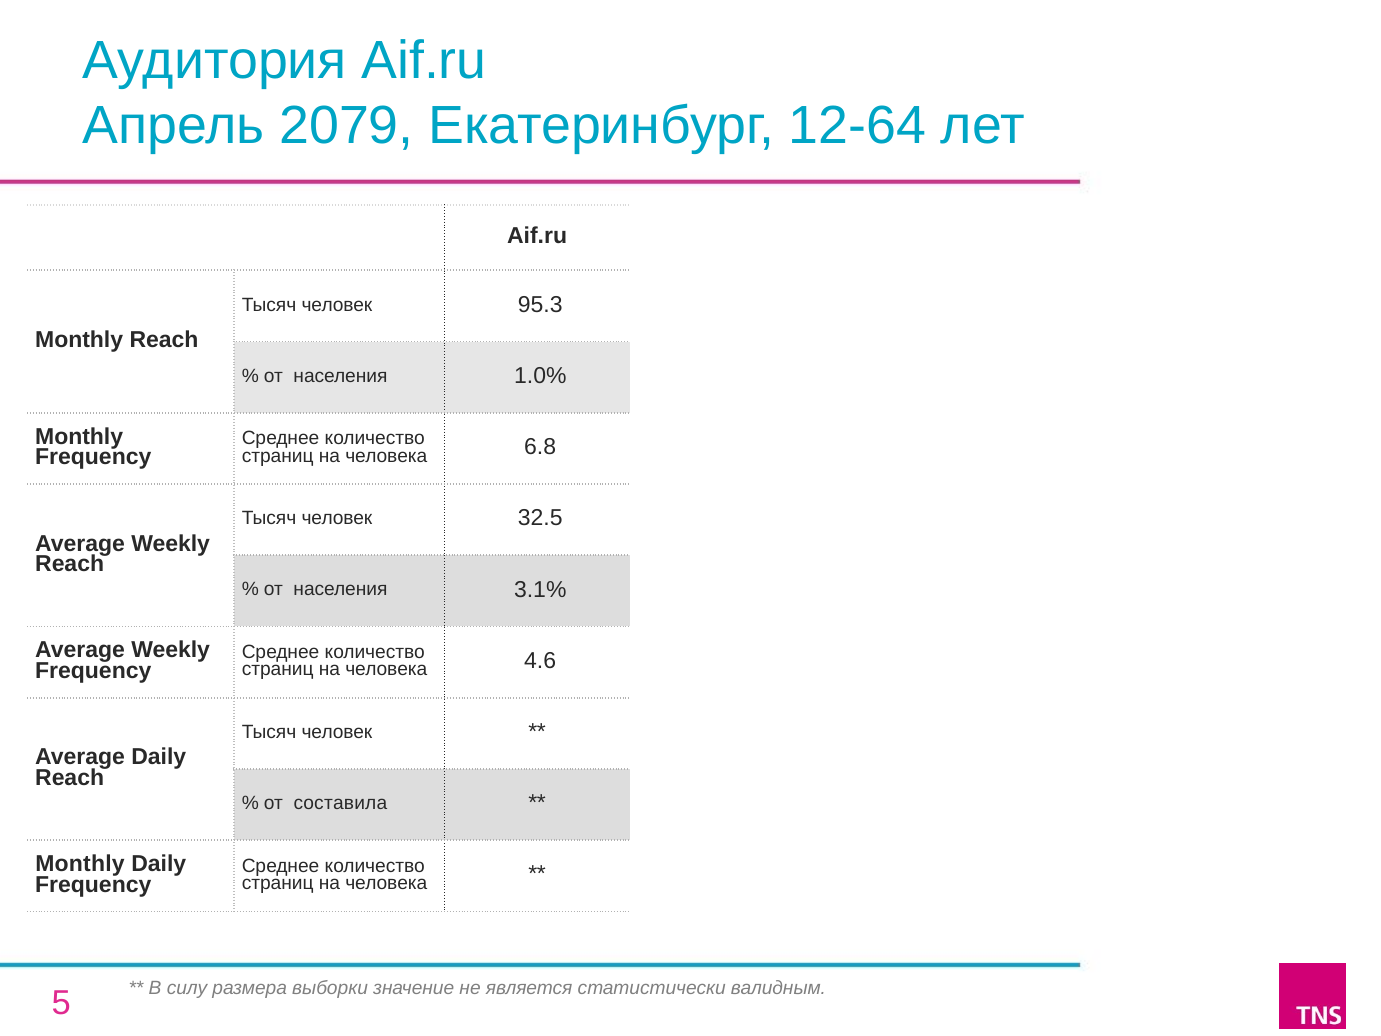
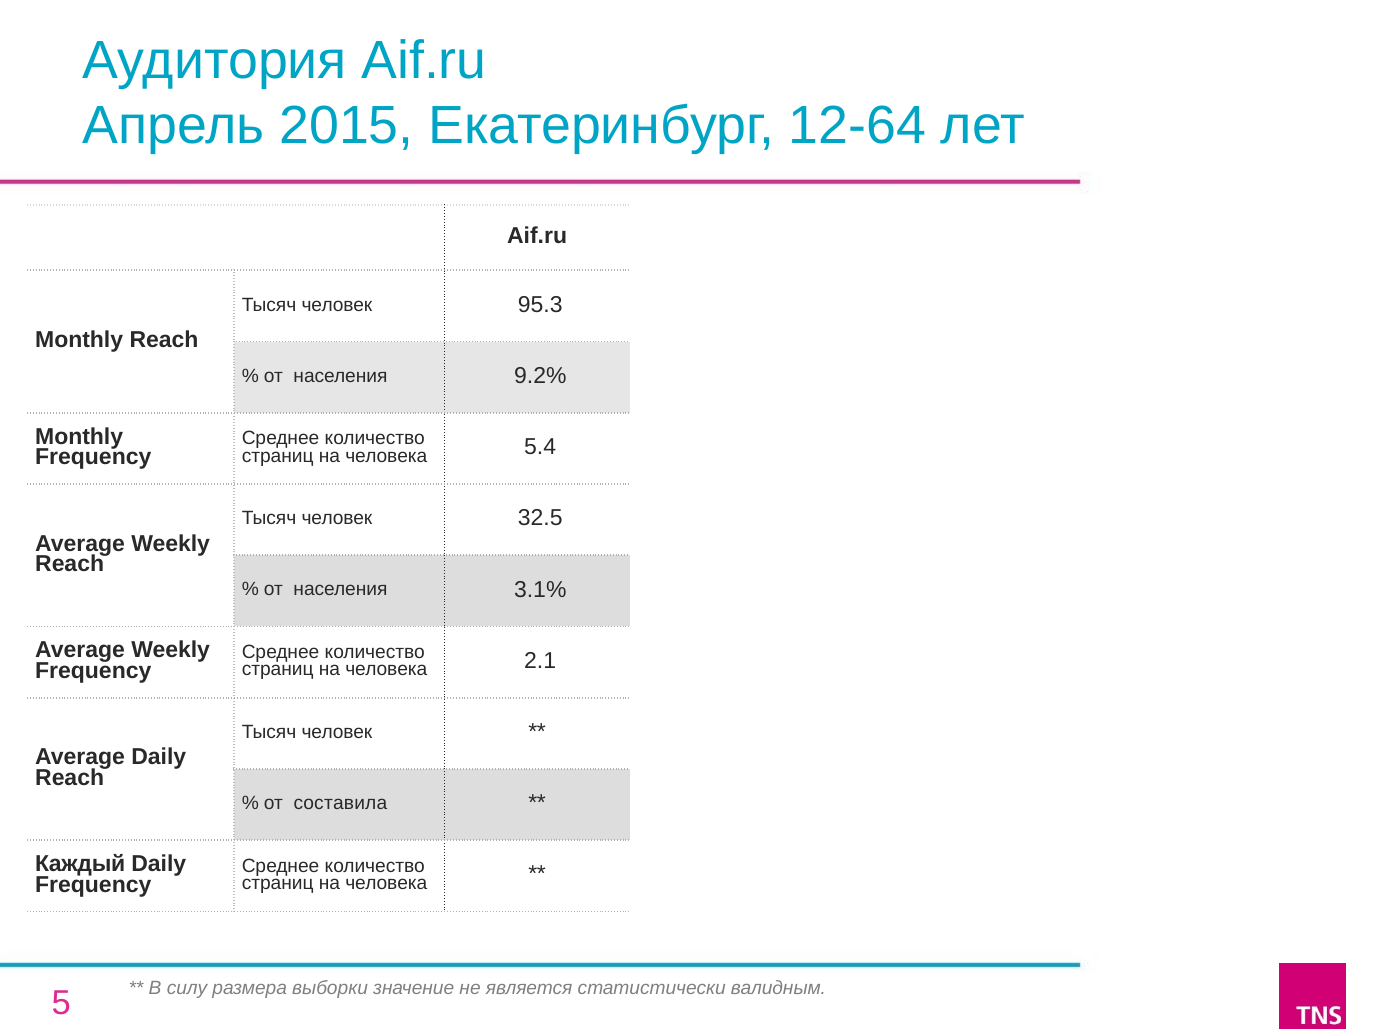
2079: 2079 -> 2015 (347, 126)
1.0%: 1.0% -> 9.2% (540, 376)
6.8: 6.8 -> 5.4 (540, 447)
4.6: 4.6 -> 2.1 (540, 661)
Monthly: Monthly -> Каждый (80, 864)
